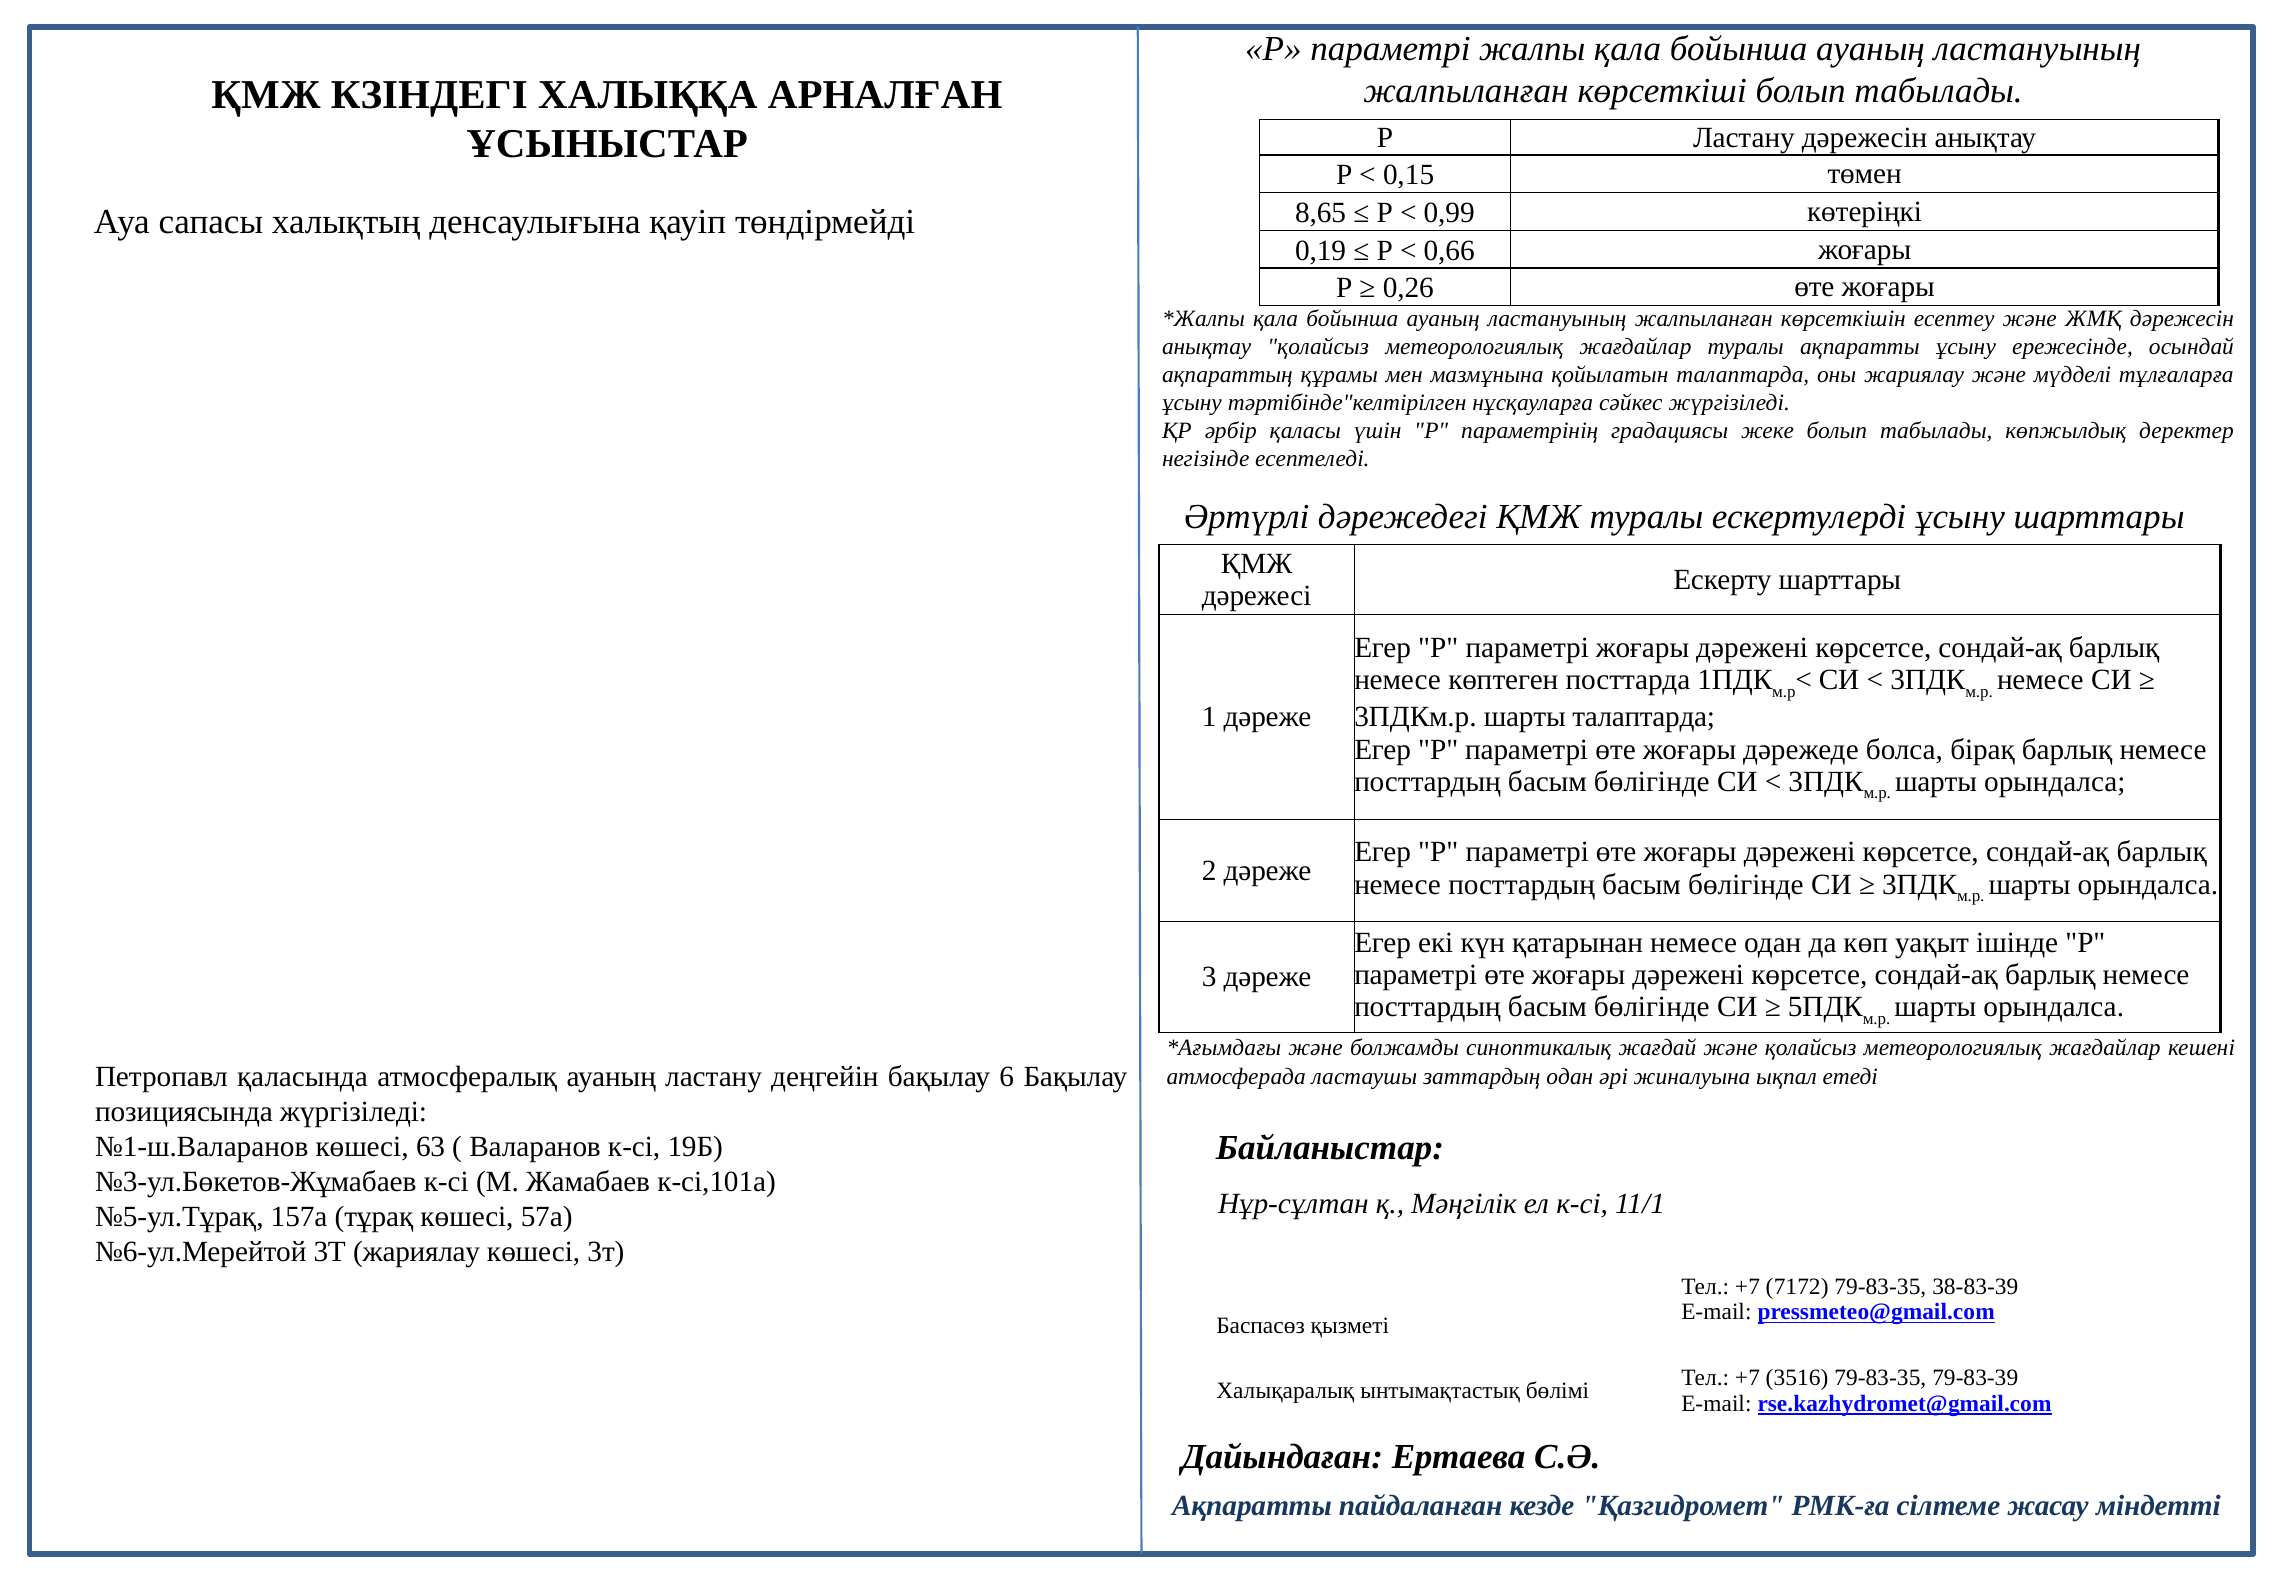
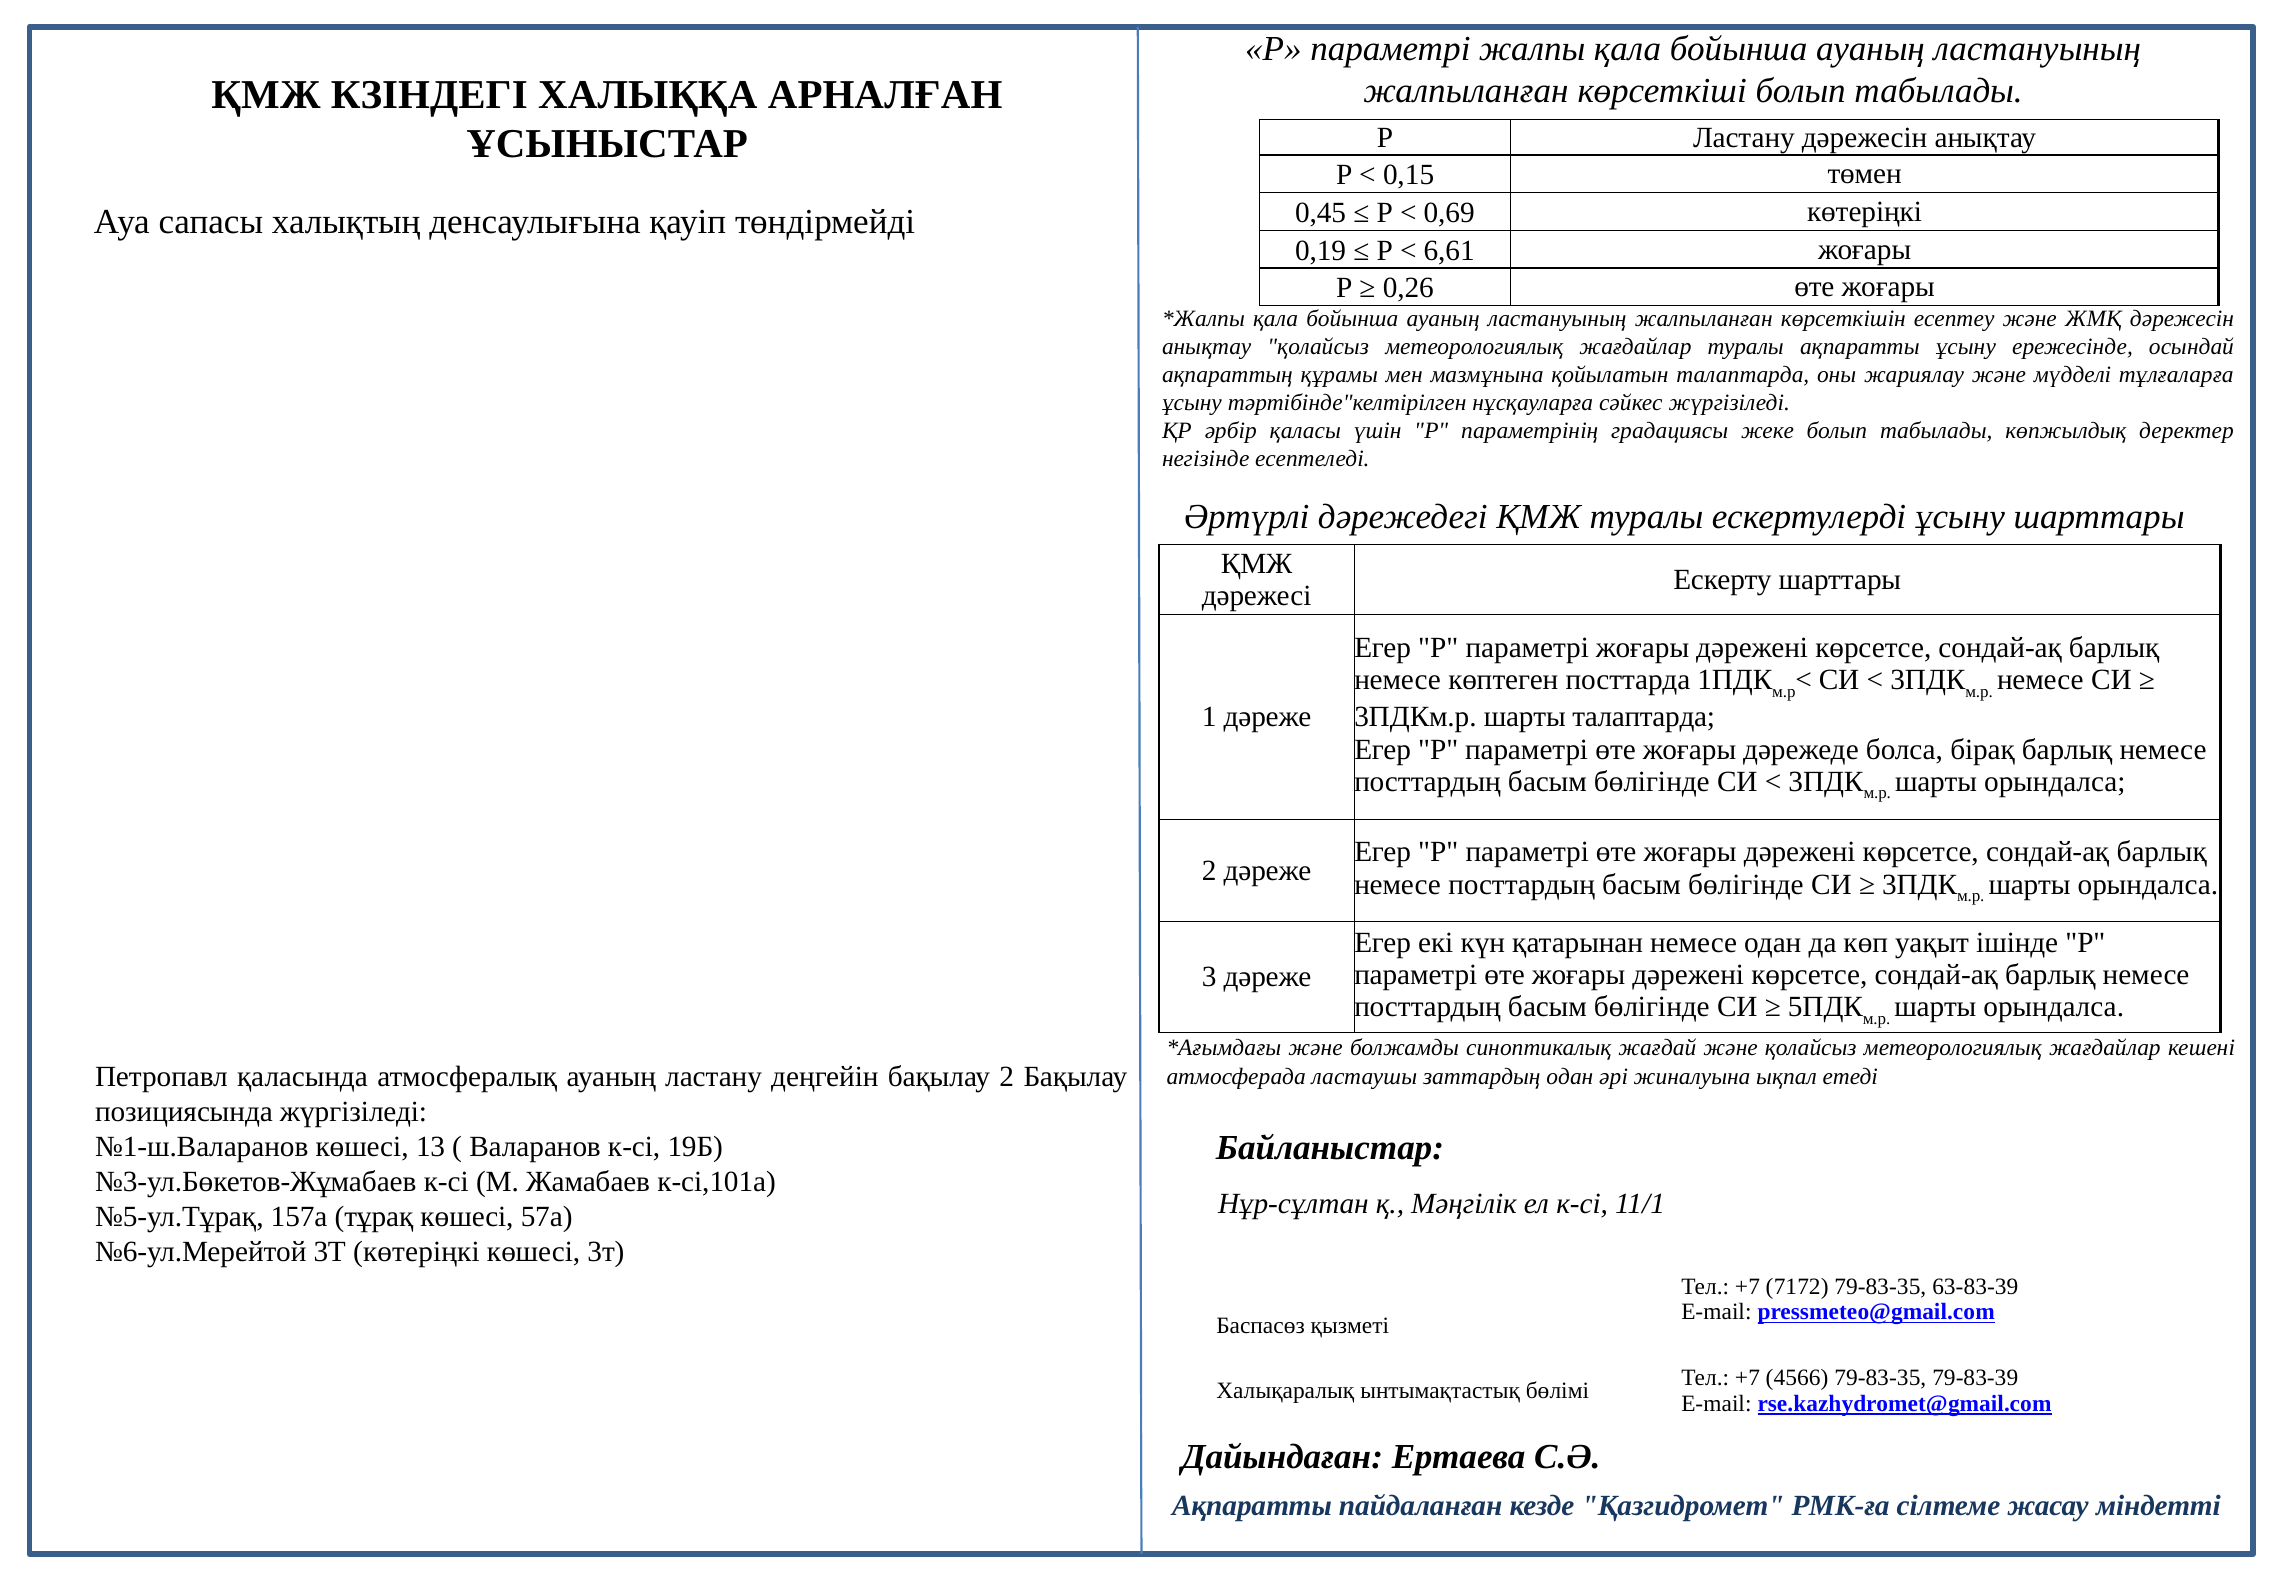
8,65: 8,65 -> 0,45 (1321, 213)
0,99: 0,99 -> 0,69 (1449, 213)
0,66: 0,66 -> 6,61 (1449, 251)
бақылау 6: 6 -> 2 (1007, 1076)
63: 63 -> 13 (431, 1146)
3Т жариялау: жариялау -> көтеріңкі (416, 1252)
38-83-39: 38-83-39 -> 63-83-39 (1975, 1286)
3516: 3516 -> 4566 (1797, 1377)
